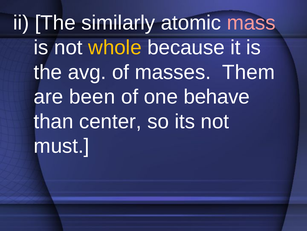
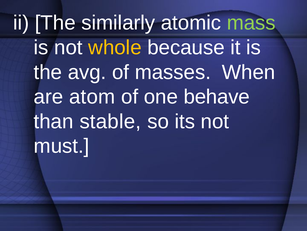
mass colour: pink -> light green (251, 23)
Them: Them -> When (249, 72)
been: been -> atom (92, 97)
center: center -> stable (110, 121)
